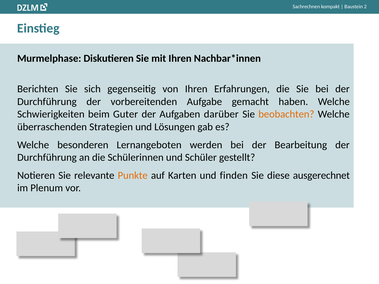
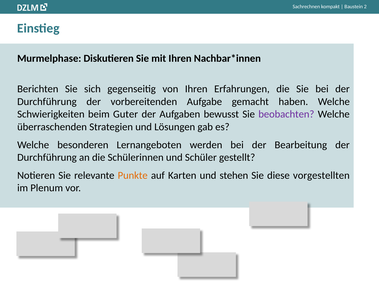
darüber: darüber -> bewusst (221, 114)
beobachten colour: orange -> purple (286, 114)
finden: finden -> stehen (234, 175)
ausgerechnet: ausgerechnet -> vorgestellten (321, 175)
